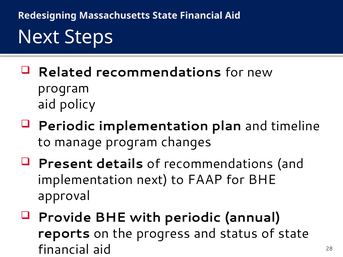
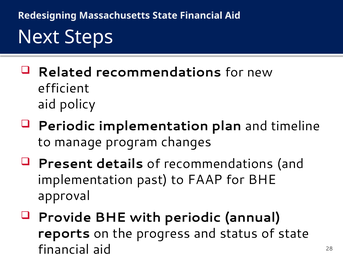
program: program -> efficient (64, 88)
implementation next: next -> past (152, 180)
